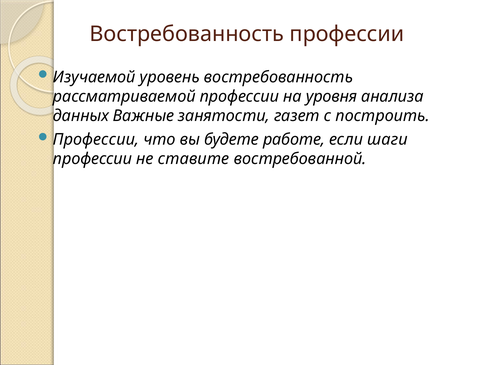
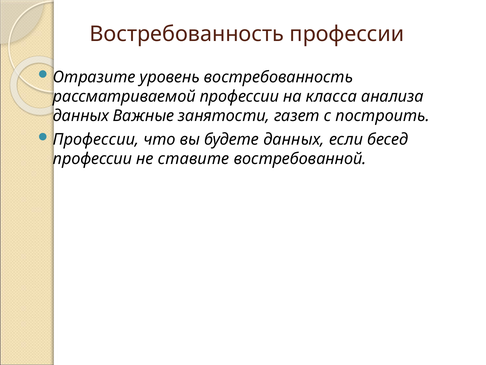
Изучаемой: Изучаемой -> Отразите (94, 77)
уровня: уровня -> класса (331, 96)
будете работе: работе -> данных (294, 139)
шаги: шаги -> бесед (388, 139)
